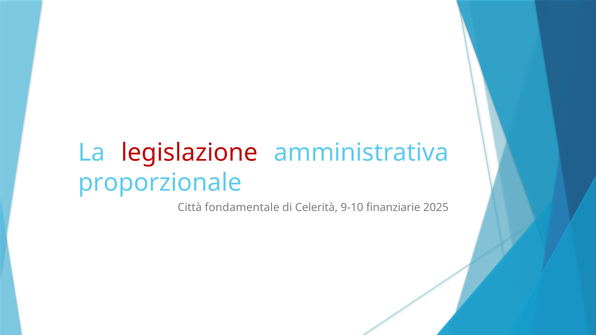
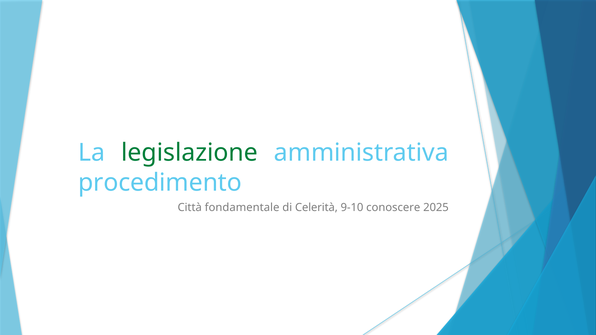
legislazione colour: red -> green (189, 153)
proporzionale: proporzionale -> procedimento (160, 183)
finanziarie: finanziarie -> conoscere (393, 208)
